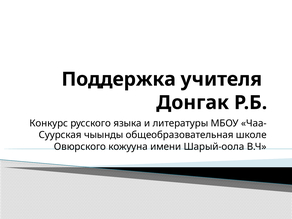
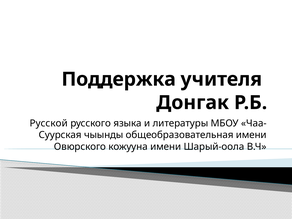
Конкурс: Конкурс -> Русской (49, 123)
общеобразовательная школе: школе -> имени (251, 135)
